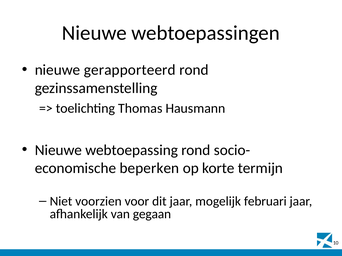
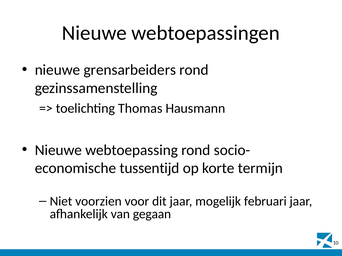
gerapporteerd: gerapporteerd -> grensarbeiders (130, 70)
beperken: beperken -> tussentijd (149, 169)
